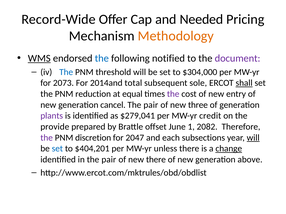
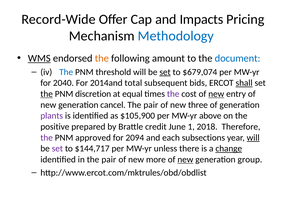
Needed: Needed -> Impacts (201, 19)
Methodology colour: orange -> blue (176, 36)
the colour: blue -> orange (102, 58)
notified: notified -> amount (168, 58)
document colour: purple -> blue (238, 58)
set underline: none -> present (165, 72)
$304,000: $304,000 -> $679,074 (200, 72)
2073: 2073 -> 2040 (63, 83)
sole: sole -> bids (198, 83)
the underline: none -> present (47, 94)
reduction: reduction -> discretion (93, 94)
new underline: none -> present (216, 94)
$279,041: $279,041 -> $105,900 (138, 116)
credit: credit -> above (210, 116)
provide: provide -> positive (55, 127)
offset: offset -> credit (156, 127)
2082: 2082 -> 2018 (207, 127)
discretion: discretion -> approved (93, 138)
2047: 2047 -> 2094 (135, 138)
set colour: blue -> purple (57, 149)
$404,201: $404,201 -> $144,717 (92, 149)
new there: there -> more (156, 160)
new underline: none -> present (185, 160)
above: above -> group (250, 160)
